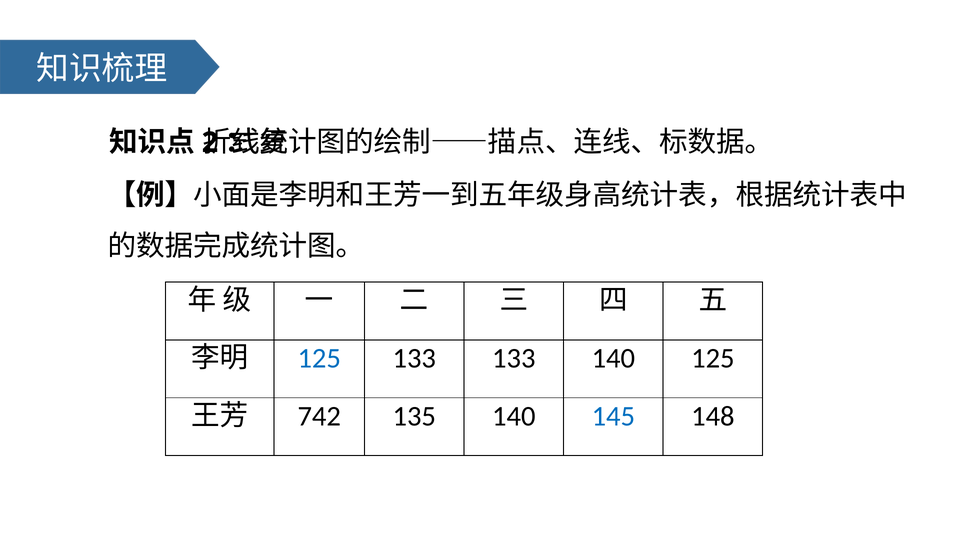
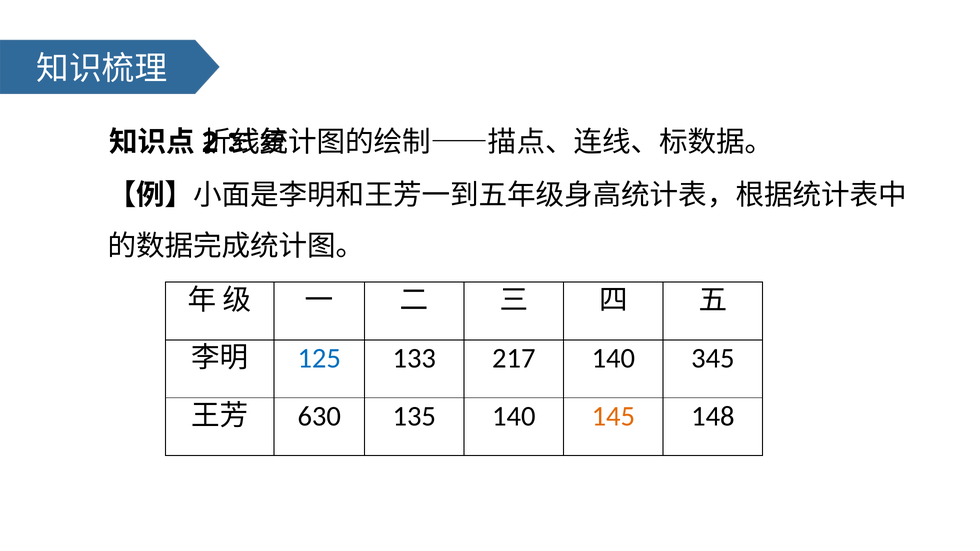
133 133: 133 -> 217 (514, 359)
140 125: 125 -> 345 (713, 359)
742: 742 -> 630 (319, 417)
145 colour: blue -> orange (613, 417)
